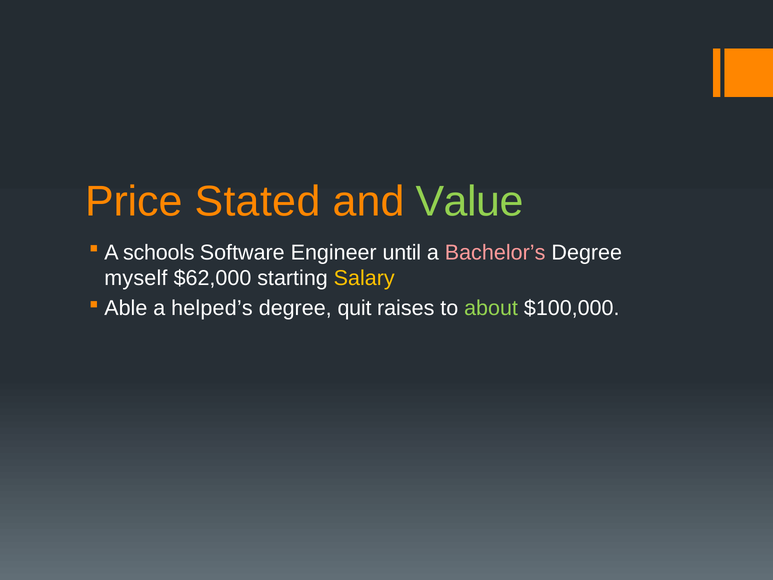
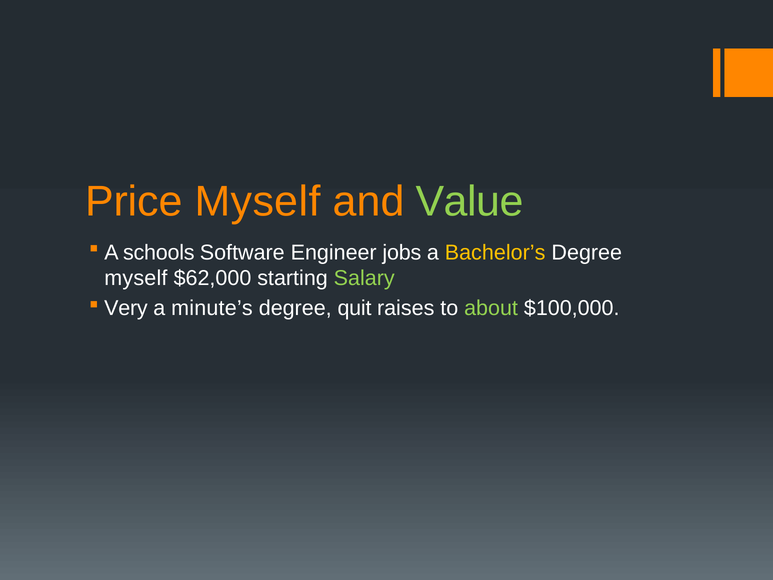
Price Stated: Stated -> Myself (258, 202)
until: until -> jobs (402, 252)
Bachelor’s colour: pink -> yellow (495, 252)
Salary colour: yellow -> light green (364, 278)
Able: Able -> Very (126, 308)
helped’s: helped’s -> minute’s (212, 308)
